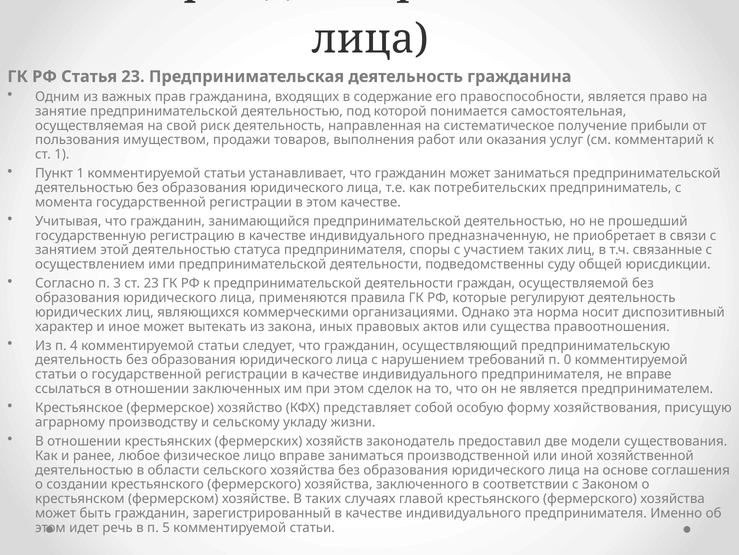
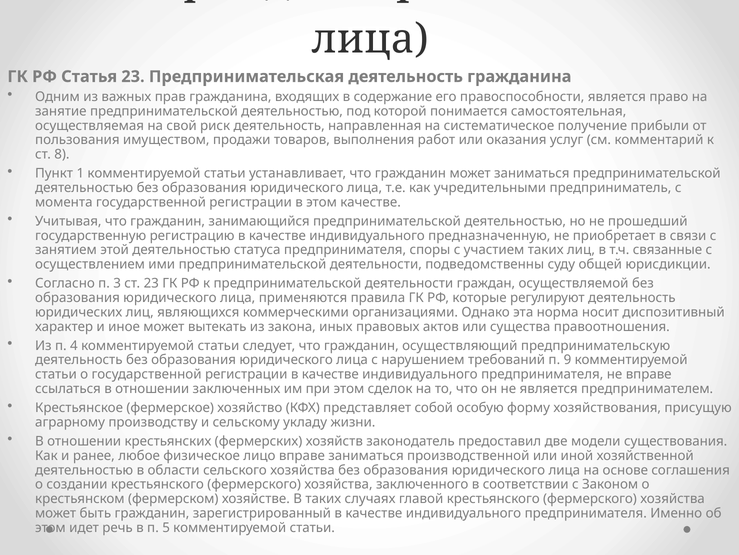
ст 1: 1 -> 8 (62, 154)
потребительских: потребительских -> учредительными (490, 188)
0: 0 -> 9 (567, 360)
